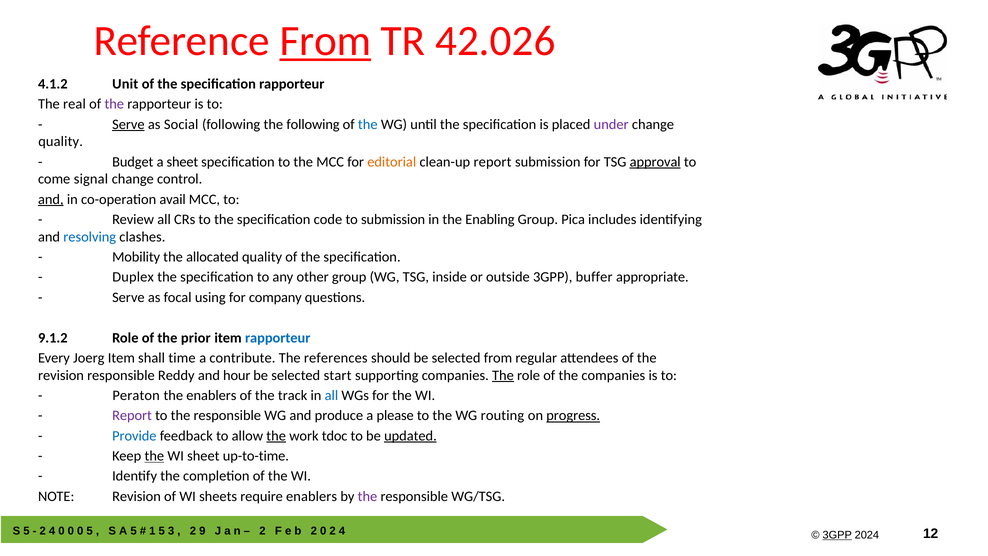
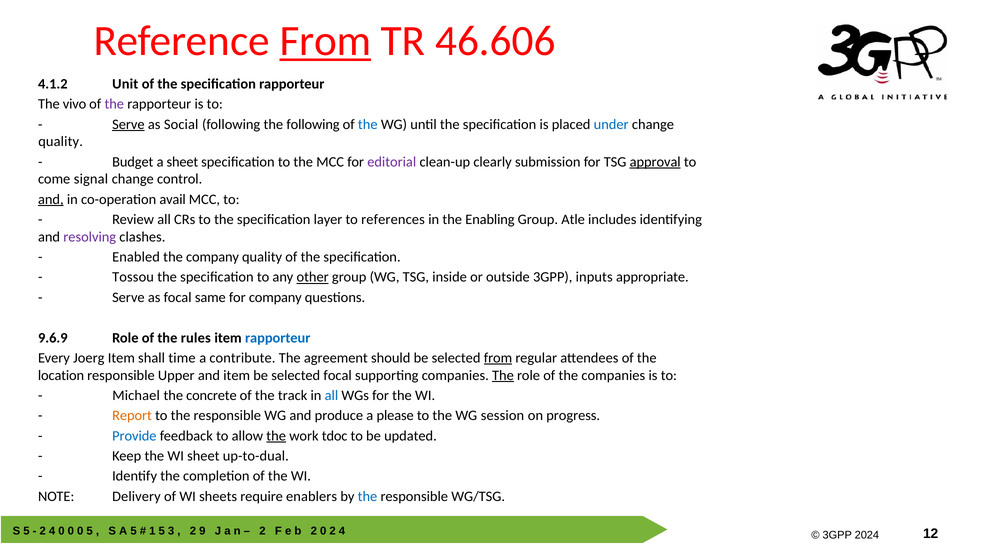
42.026: 42.026 -> 46.606 (495, 41)
real: real -> vivo (75, 104)
under colour: purple -> blue (611, 124)
editorial colour: orange -> purple (392, 162)
clean-up report: report -> clearly (493, 162)
code: code -> layer (328, 219)
to submission: submission -> references (393, 219)
Pica: Pica -> Atle (573, 219)
resolving colour: blue -> purple (90, 237)
Mobility: Mobility -> Enabled (136, 257)
the allocated: allocated -> company (213, 257)
Duplex: Duplex -> Tossou (133, 277)
other underline: none -> present (313, 277)
buffer: buffer -> inputs (594, 277)
using: using -> same (210, 297)
9.1.2: 9.1.2 -> 9.6.9 (53, 338)
prior: prior -> rules (196, 338)
references: references -> agreement (336, 358)
from underline: none -> present (498, 358)
revision: revision -> location (61, 375)
Reddy: Reddy -> Upper (176, 375)
and hour: hour -> item (237, 375)
selected start: start -> focal (338, 375)
Peraton: Peraton -> Michael (136, 395)
the enablers: enablers -> concrete (211, 395)
Report colour: purple -> orange (132, 415)
routing: routing -> session (502, 415)
progress underline: present -> none (573, 415)
updated underline: present -> none (410, 436)
the underline: present -> none (154, 456)
up-to-time: up-to-time -> up-to-dual (256, 456)
NOTE Revision: Revision -> Delivery (136, 496)
the colour: purple -> blue (367, 496)
3GPP underline: present -> none (837, 535)
